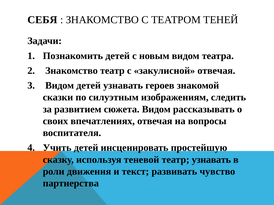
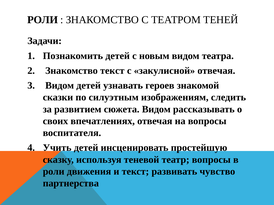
СЕБЯ: СЕБЯ -> РОЛИ (43, 20)
Знакомство театр: театр -> текст (112, 71)
театр узнавать: узнавать -> вопросы (211, 160)
